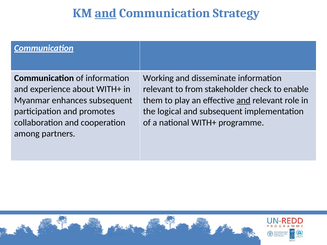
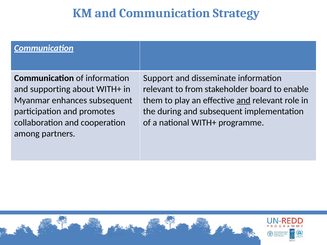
and underline: present -> none (106, 13)
Working: Working -> Support (158, 78)
experience: experience -> supporting (50, 89)
check: check -> board (261, 89)
logical: logical -> during (169, 112)
